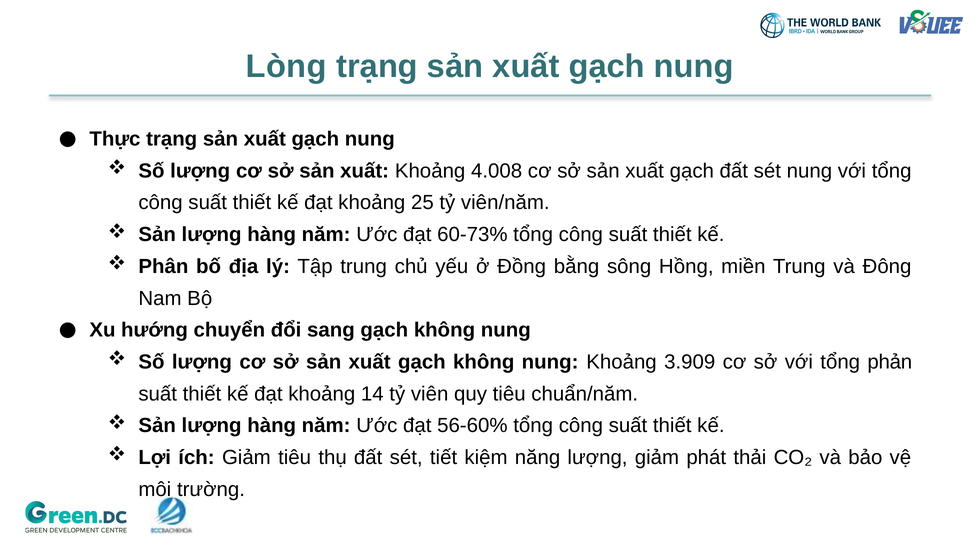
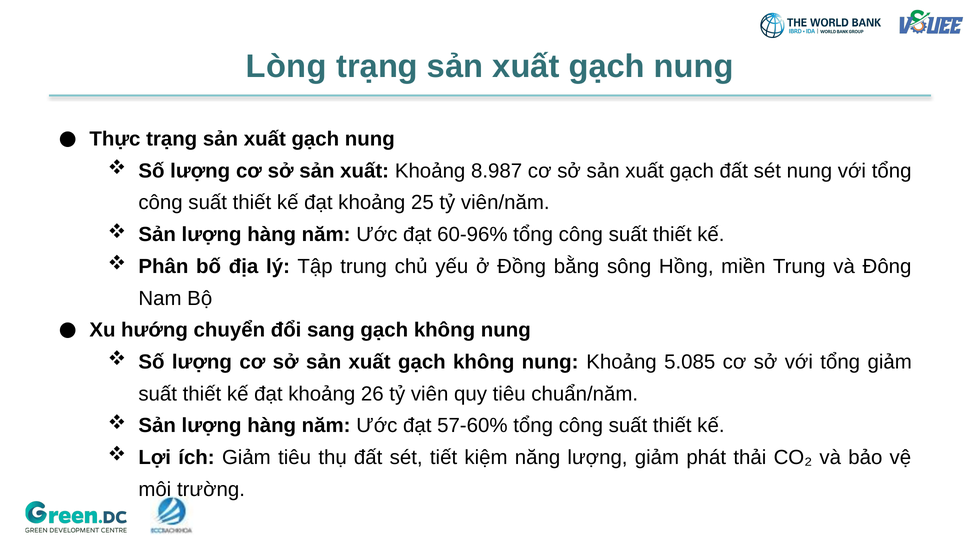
4.008: 4.008 -> 8.987 (497, 171)
60-73%: 60-73% -> 60-96% (472, 235)
3.909: 3.909 -> 5.085 (690, 362)
tổng phản: phản -> giảm (890, 362)
14: 14 -> 26 (372, 394)
56-60%: 56-60% -> 57-60% (472, 426)
